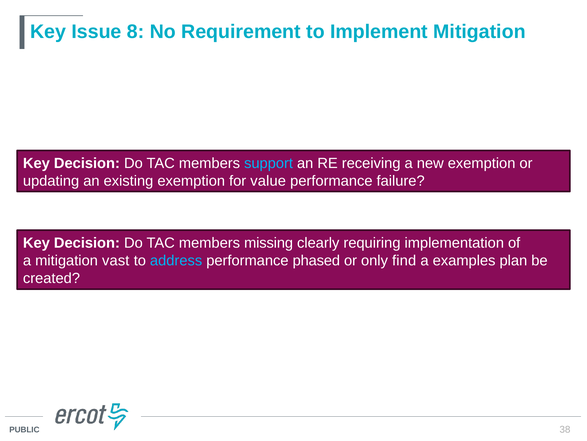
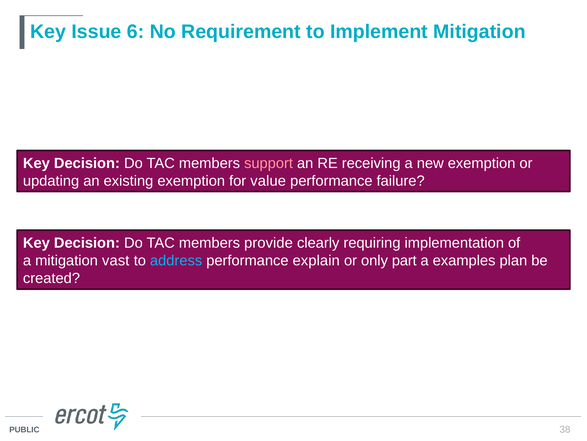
8: 8 -> 6 (136, 32)
support colour: light blue -> pink (269, 163)
missing: missing -> provide (268, 243)
phased: phased -> explain (316, 260)
find: find -> part (404, 260)
